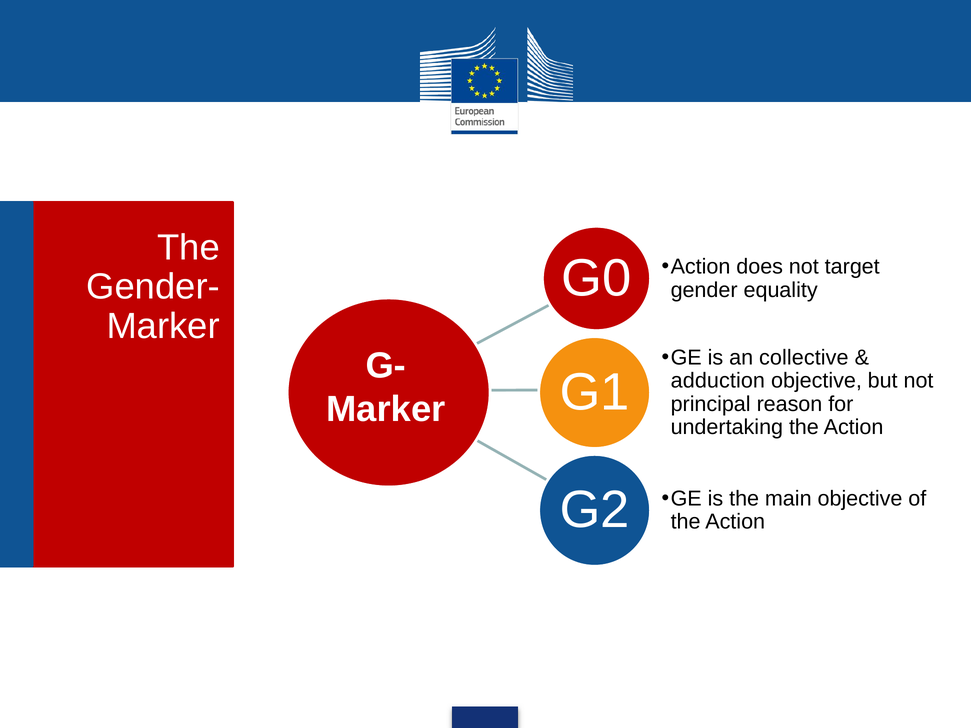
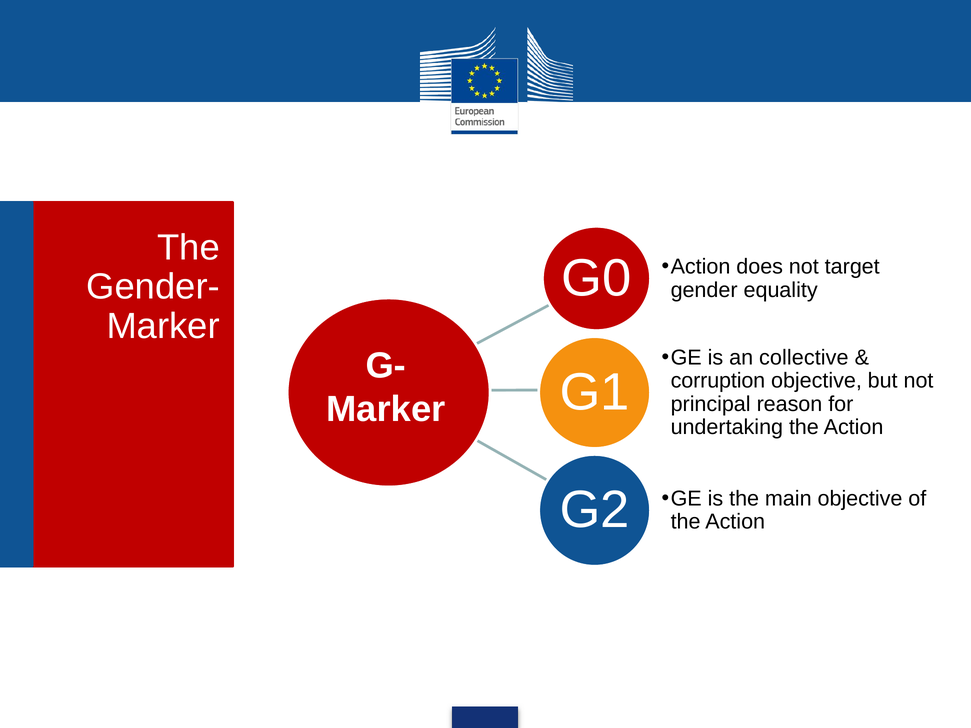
adduction: adduction -> corruption (718, 381)
